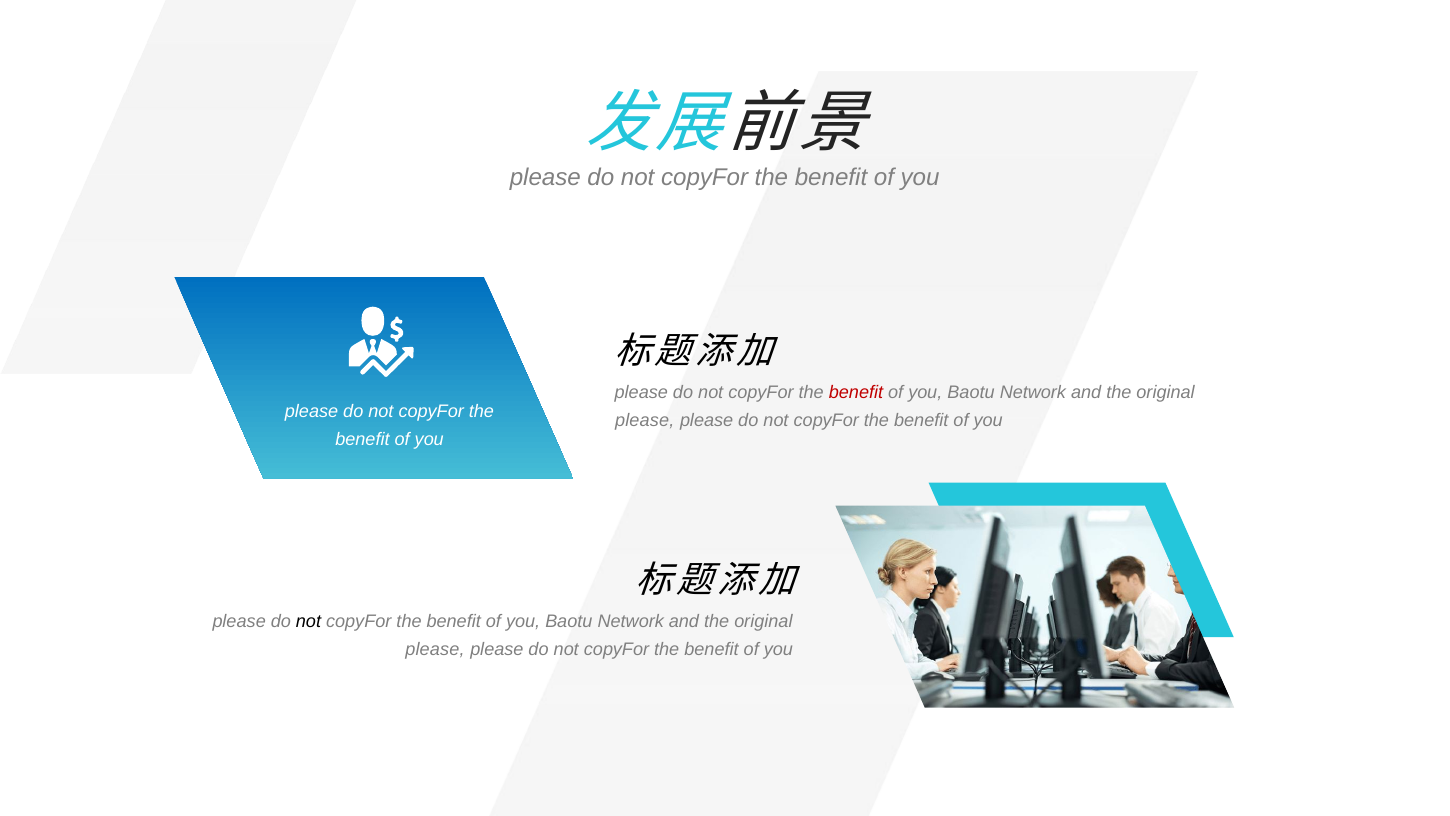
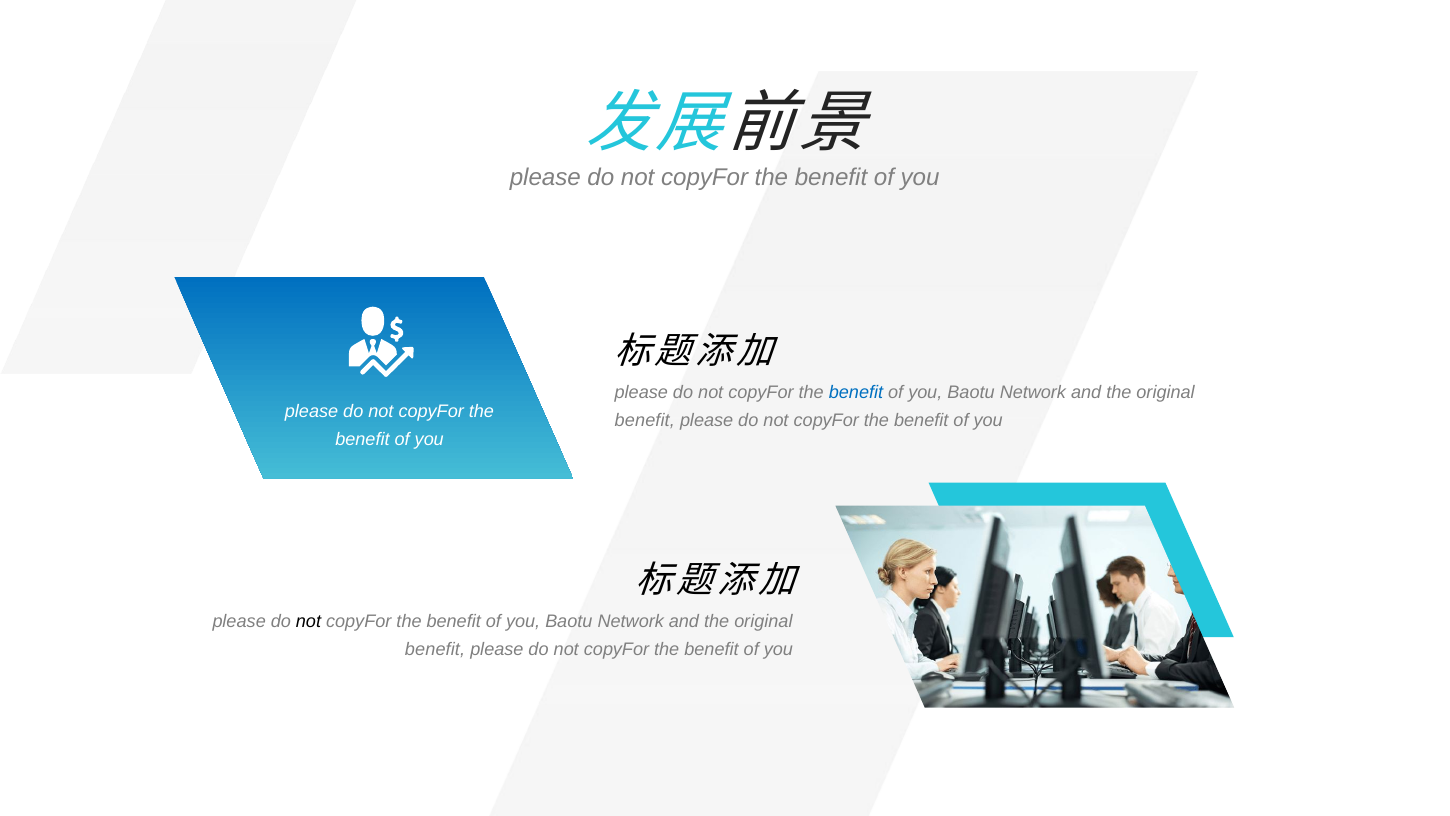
benefit colour: red -> blue (856, 392)
please: please -> benefit (645, 420)
please: please -> benefit (435, 649)
